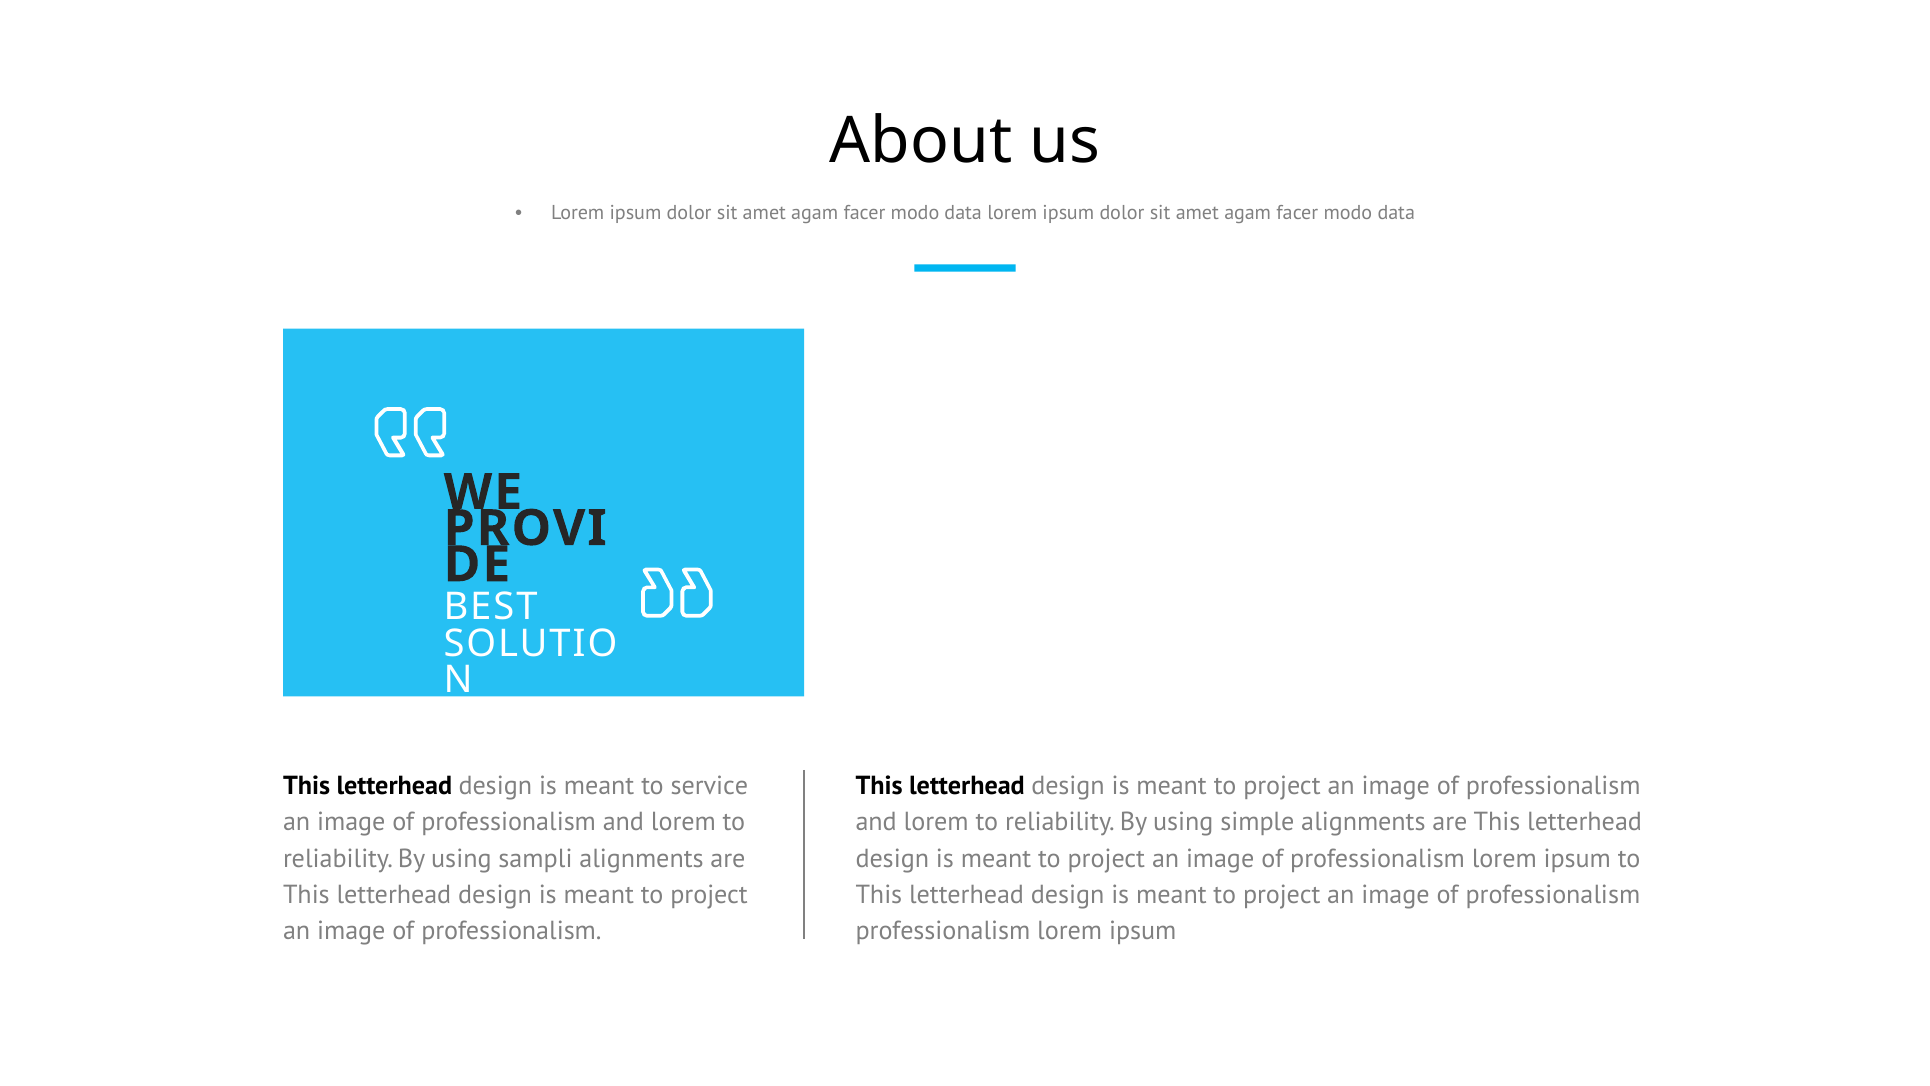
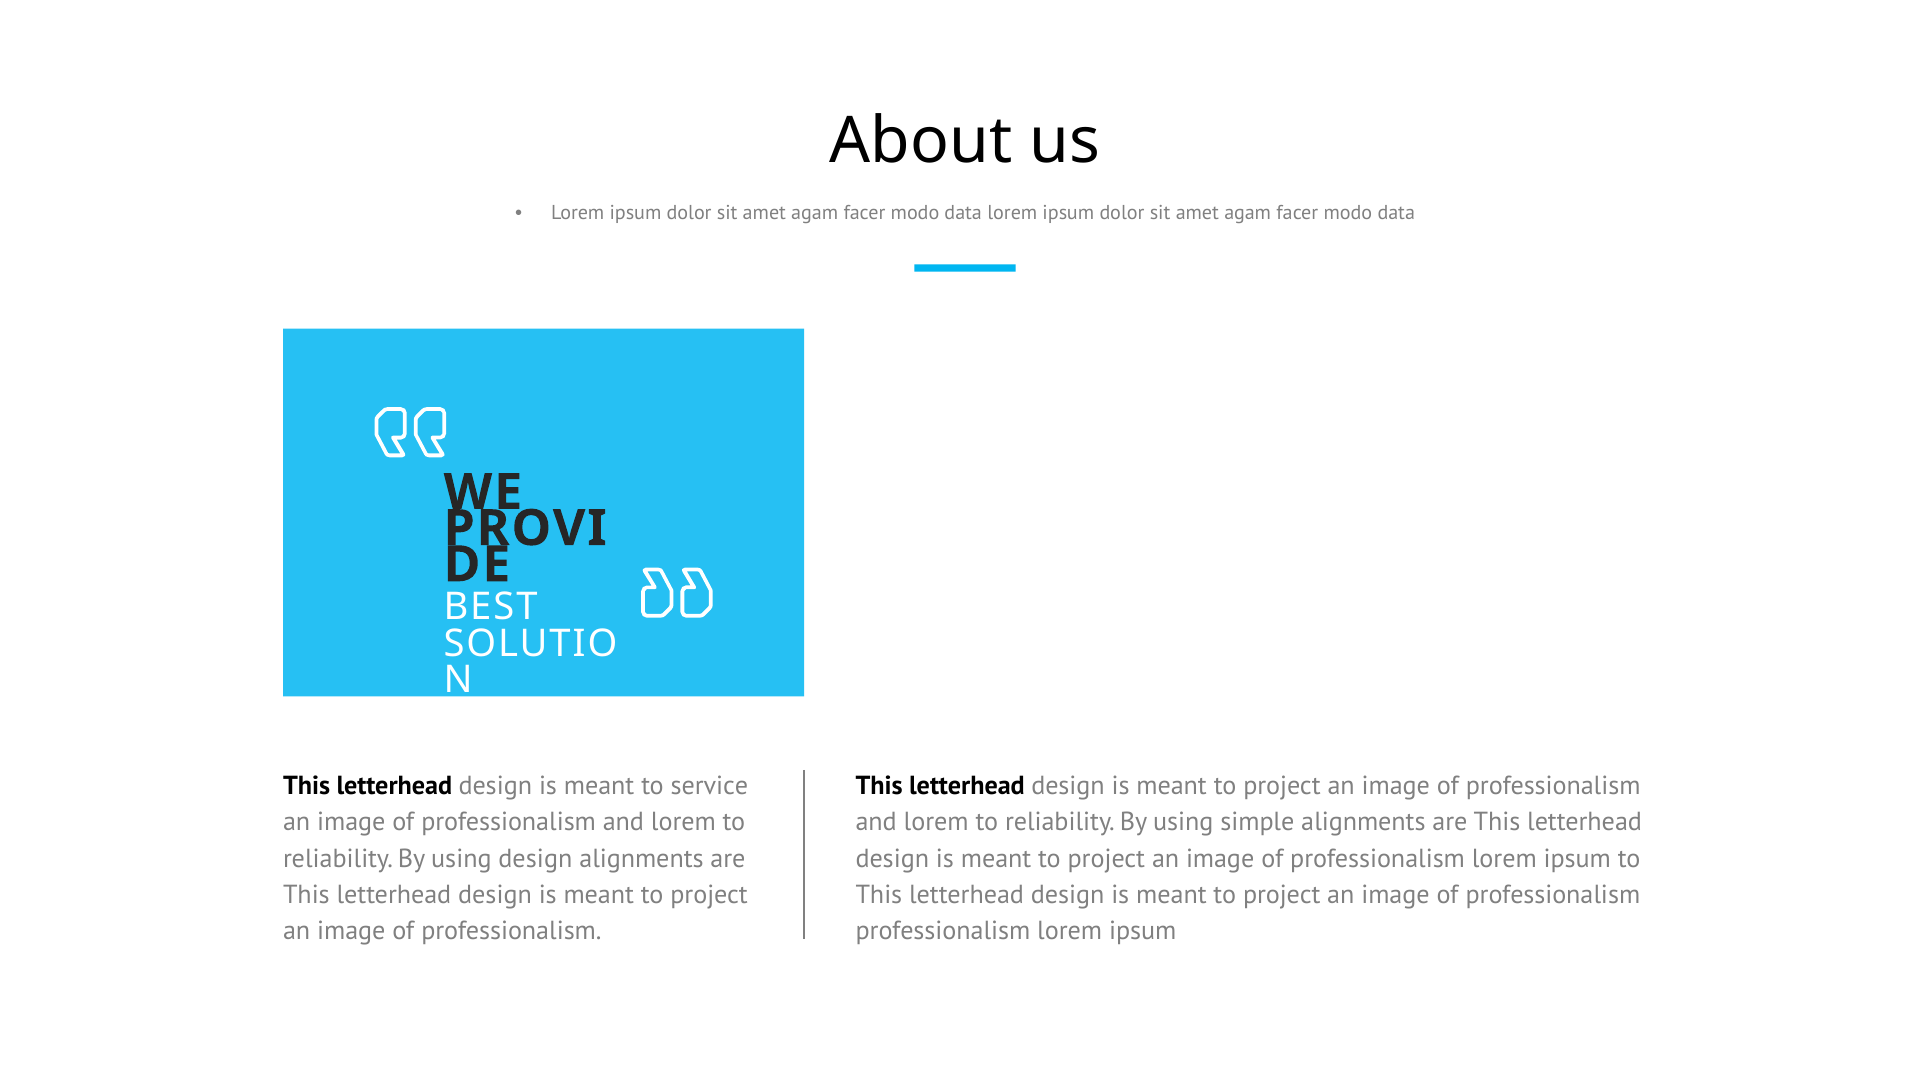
using sampli: sampli -> design (535, 858)
